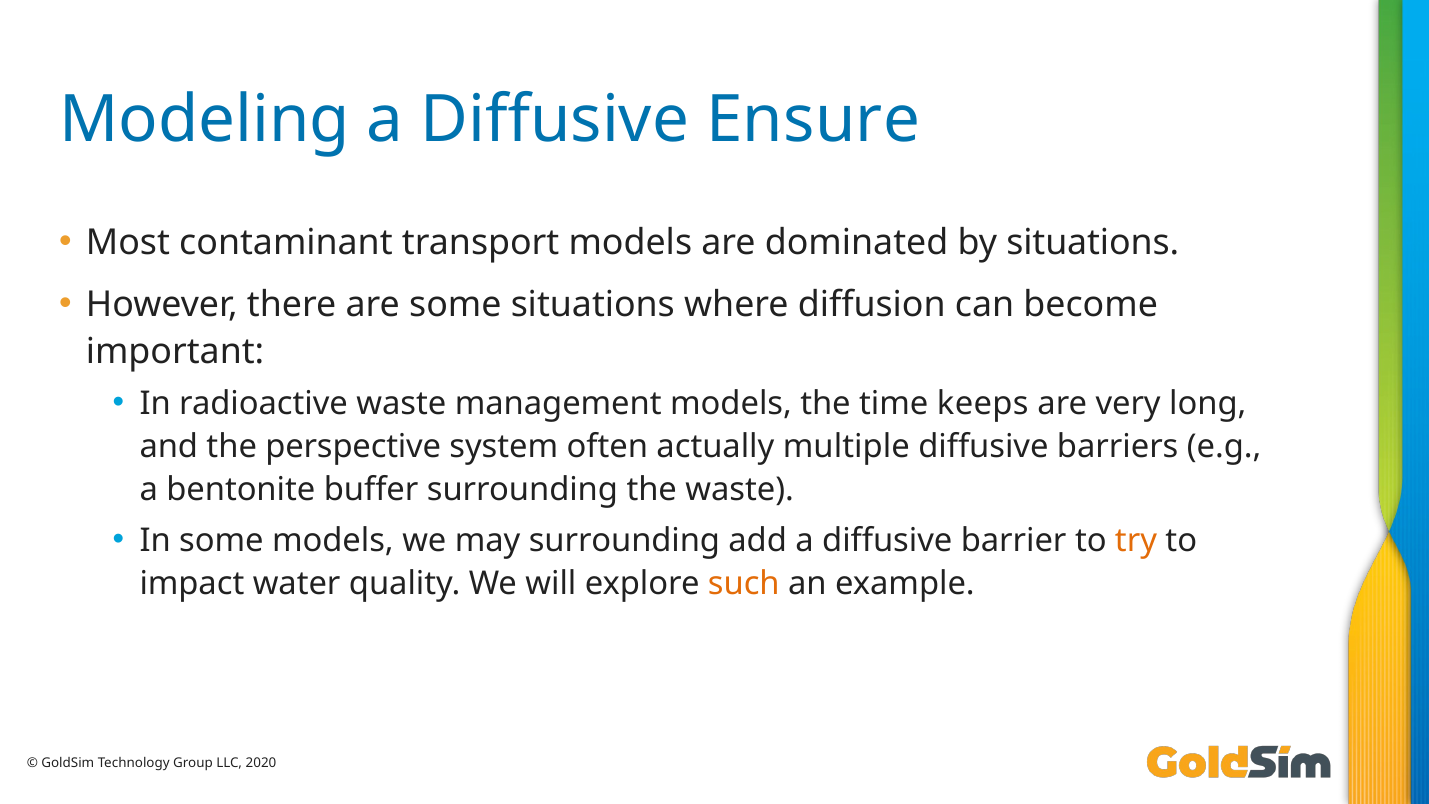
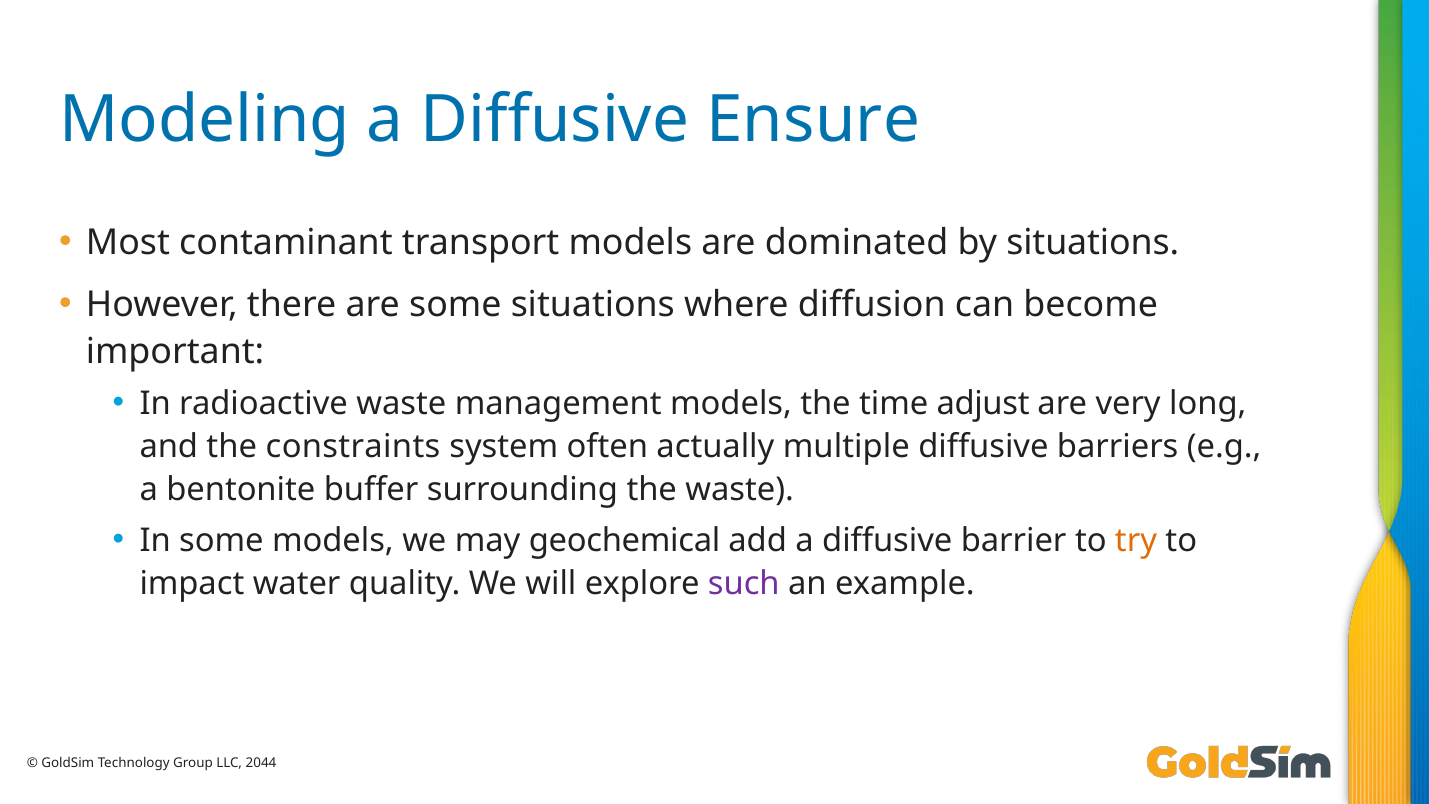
keeps: keeps -> adjust (983, 404)
perspective: perspective -> constraints (353, 447)
may surrounding: surrounding -> geochemical (625, 540)
such colour: orange -> purple (744, 584)
2020: 2020 -> 2044 (261, 762)
